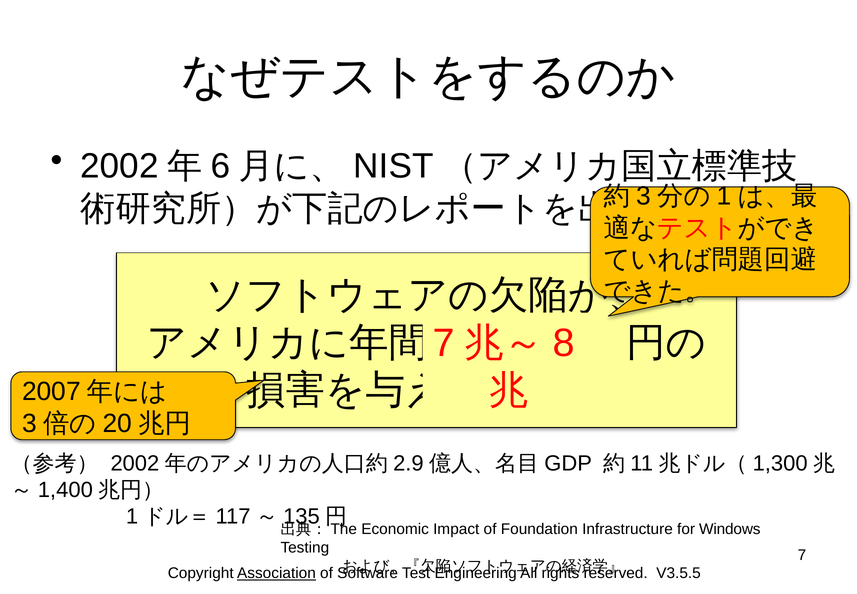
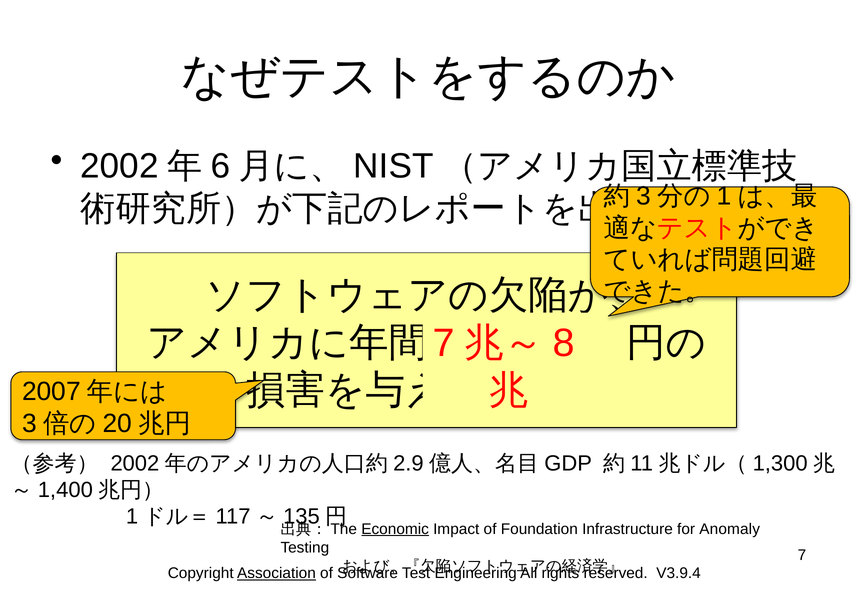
Economic underline: none -> present (395, 528)
Windows: Windows -> Anomaly (730, 528)
V3.5.5: V3.5.5 -> V3.9.4 (679, 573)
